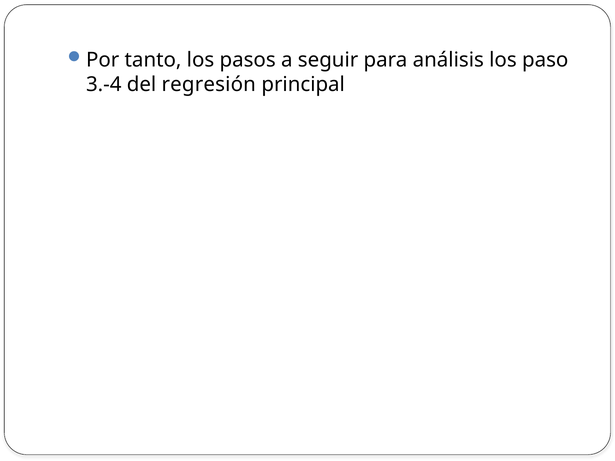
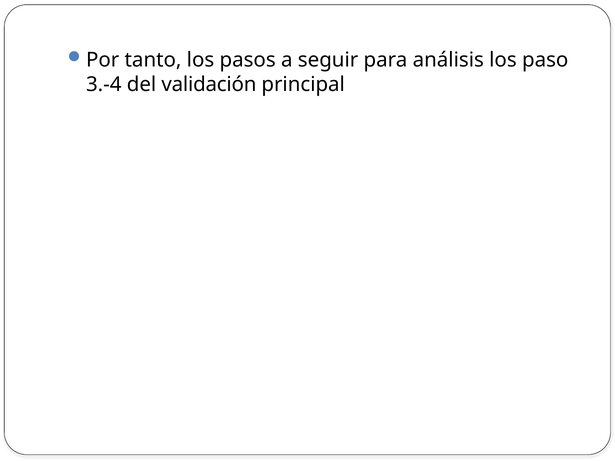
regresión: regresión -> validación (209, 85)
